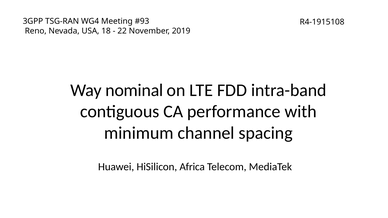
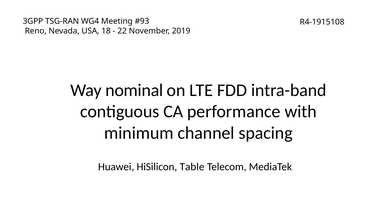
Africa: Africa -> Table (192, 167)
